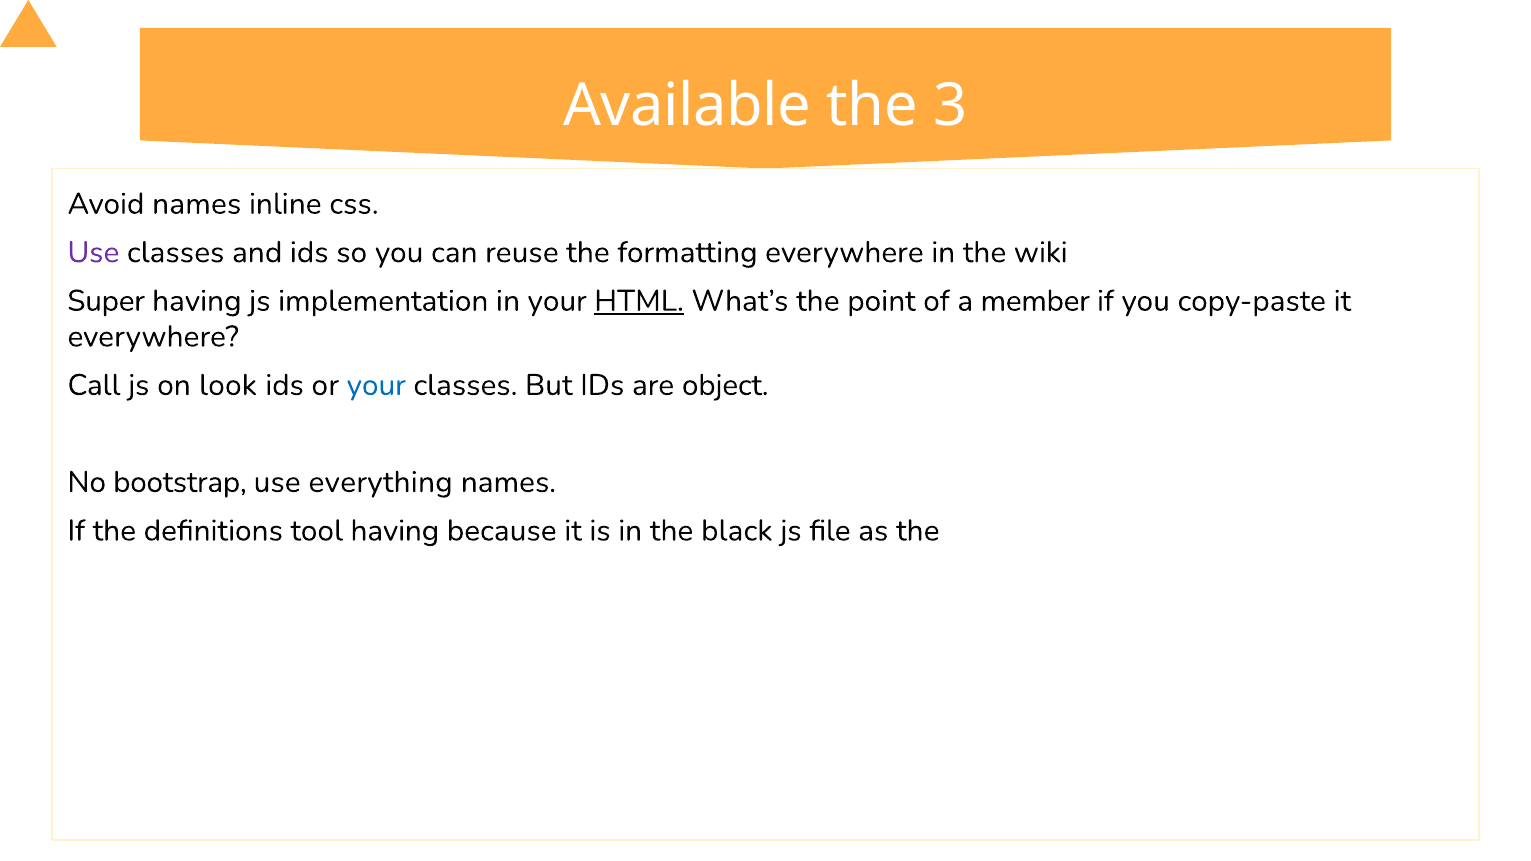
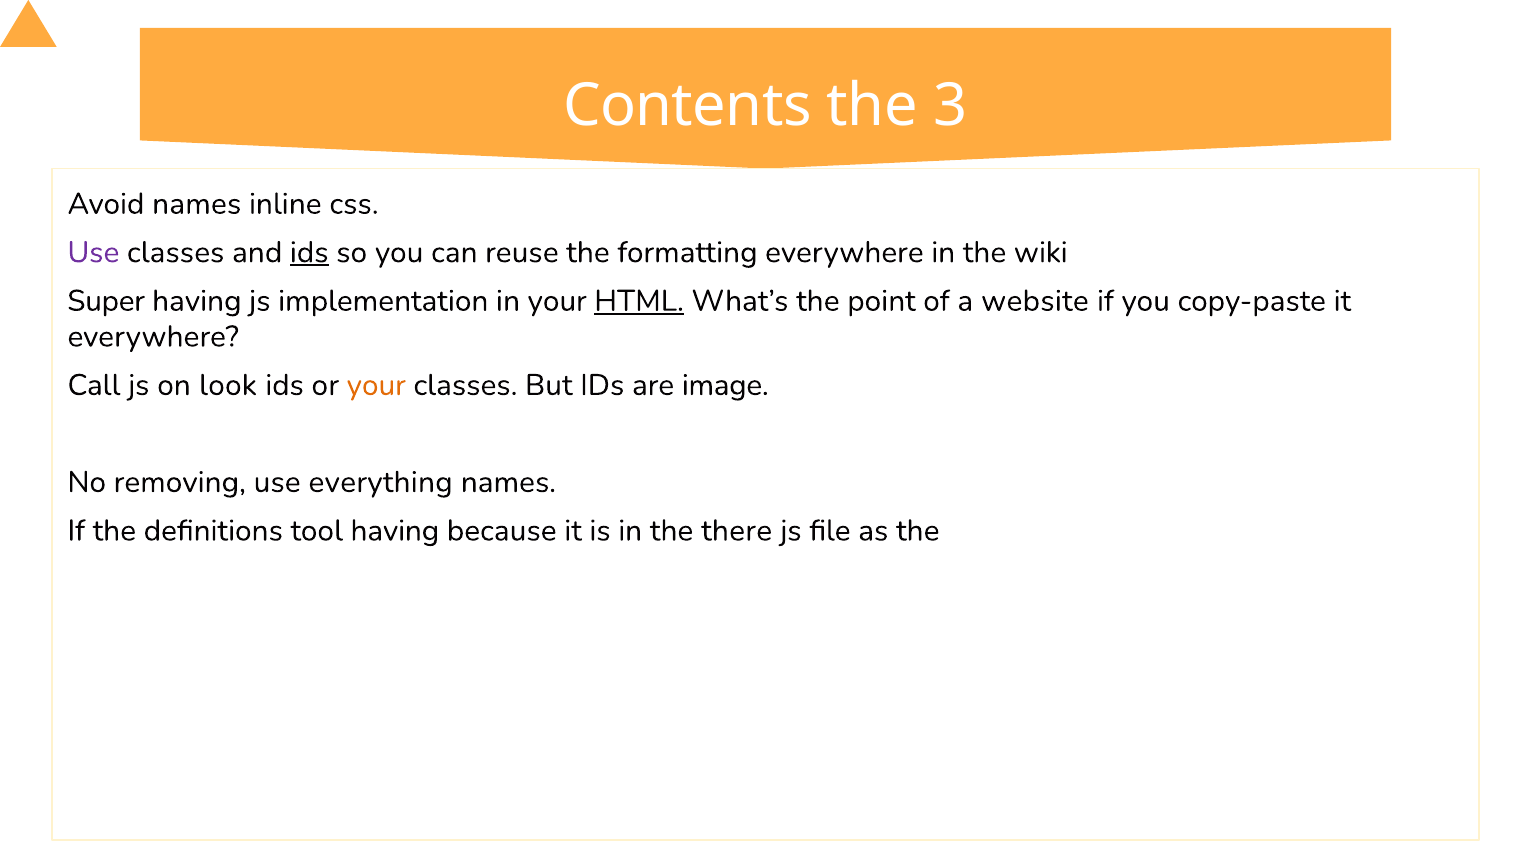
Available: Available -> Contents (687, 106)
ids underline: none -> present (309, 252)
member: member -> website (1035, 301)
your colour: blue -> orange (376, 385)
object: object -> image (725, 385)
bootstrap: bootstrap -> removing (180, 482)
black: black -> there (737, 531)
